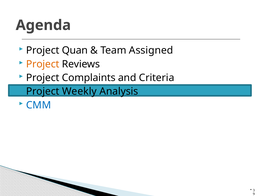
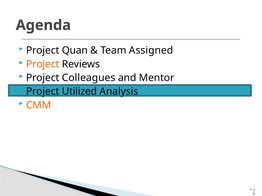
Complaints: Complaints -> Colleagues (89, 78)
Criteria: Criteria -> Mentor (157, 78)
Weekly: Weekly -> Utilized (79, 92)
CMM colour: blue -> orange (39, 105)
